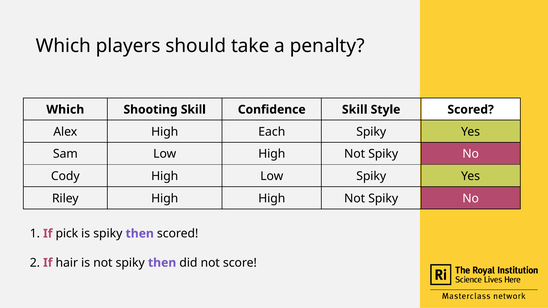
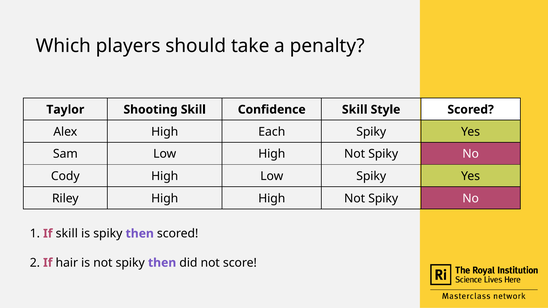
Which: Which -> Taylor (65, 110)
If pick: pick -> skill (67, 234)
